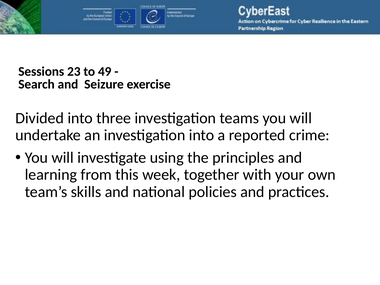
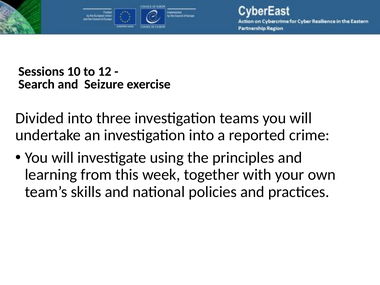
23: 23 -> 10 (74, 71)
49: 49 -> 12 (105, 71)
